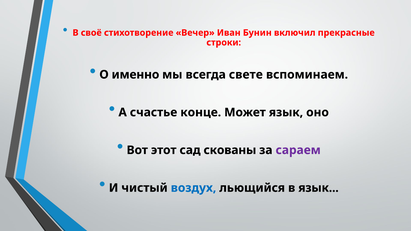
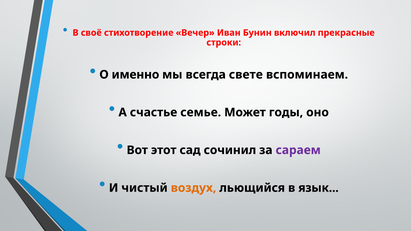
конце: конце -> семье (201, 112)
Может язык: язык -> годы (286, 112)
скованы: скованы -> сочинил (230, 150)
воздух colour: blue -> orange (194, 188)
